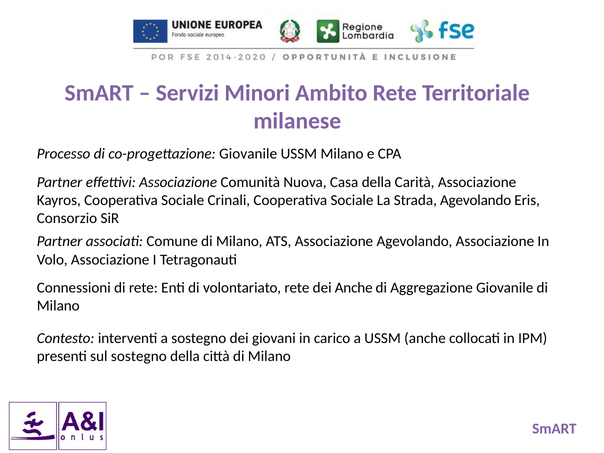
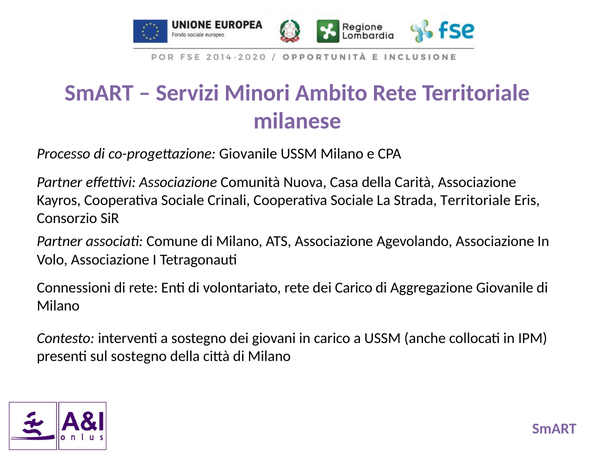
Strada Agevolando: Agevolando -> Territoriale (475, 200)
dei Anche: Anche -> Carico (354, 288)
